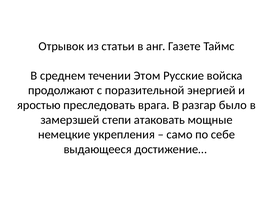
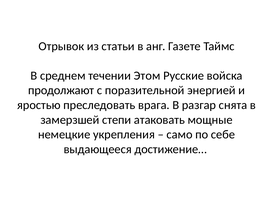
было: было -> снята (233, 105)
